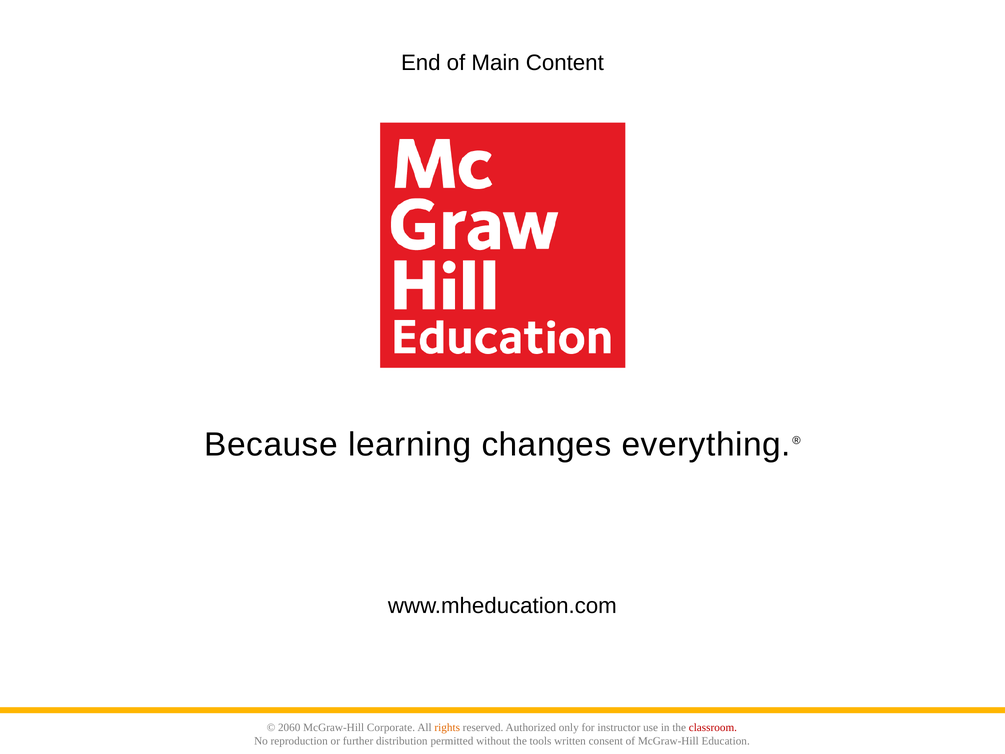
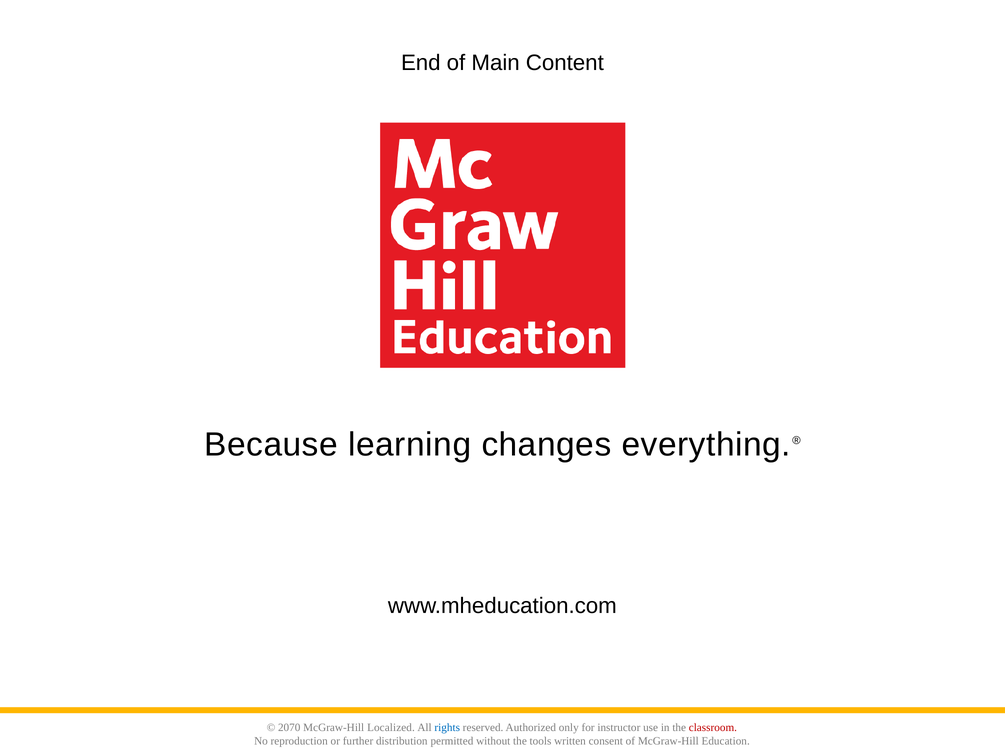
2060: 2060 -> 2070 (289, 727)
Corporate: Corporate -> Localized (391, 727)
rights colour: orange -> blue (447, 727)
